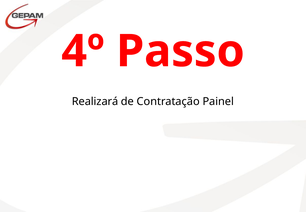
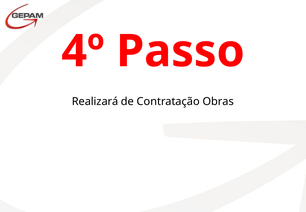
Painel: Painel -> Obras (218, 102)
